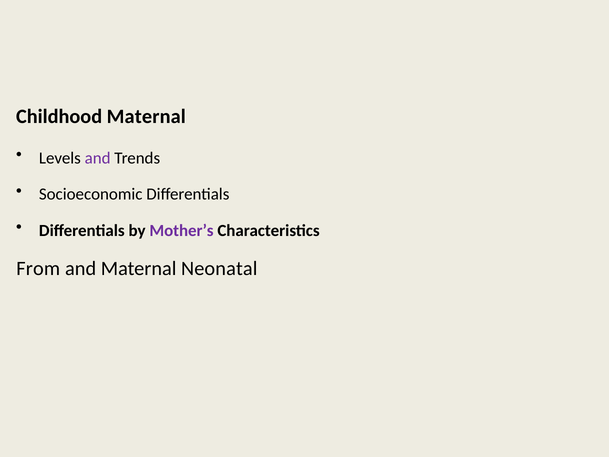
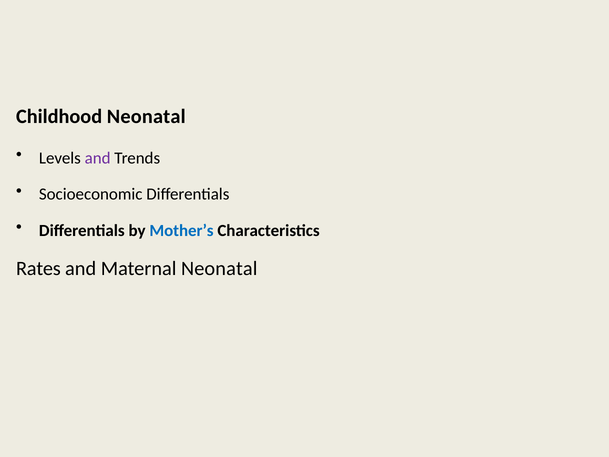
Childhood Maternal: Maternal -> Neonatal (146, 116)
Mother’s colour: purple -> blue (181, 230)
From: From -> Rates (38, 269)
